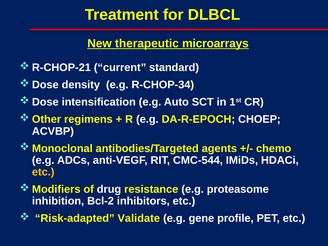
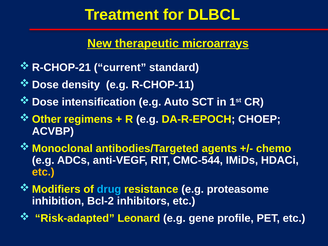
R-CHOP-34: R-CHOP-34 -> R-CHOP-11 (163, 85)
drug colour: white -> light blue (109, 189)
Validate: Validate -> Leonard (139, 218)
